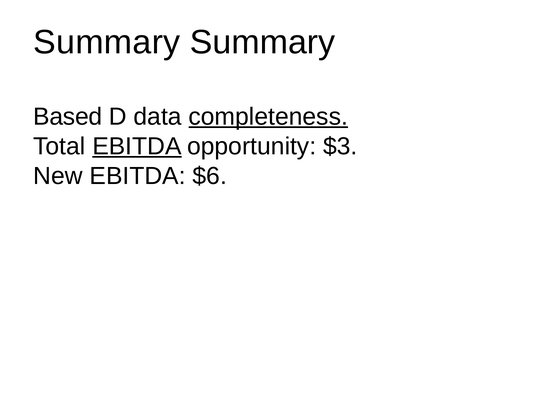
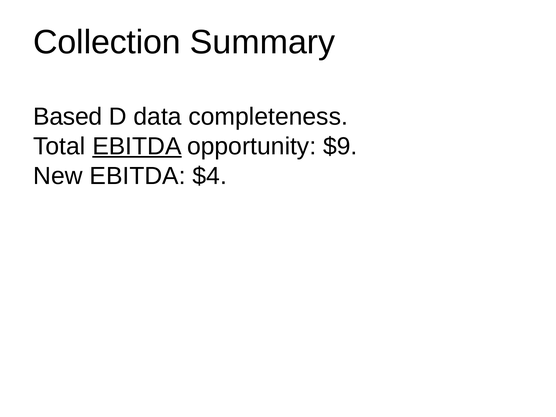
Summary: Summary -> Collection (107, 42)
completeness underline: present -> none (268, 117)
$3: $3 -> $9 (340, 146)
$6: $6 -> $4 (210, 176)
